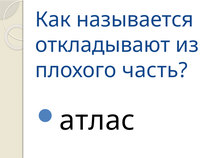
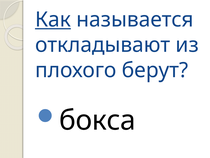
Как underline: none -> present (53, 20)
часть: часть -> берут (155, 70)
атлас: атлас -> бокса (97, 120)
